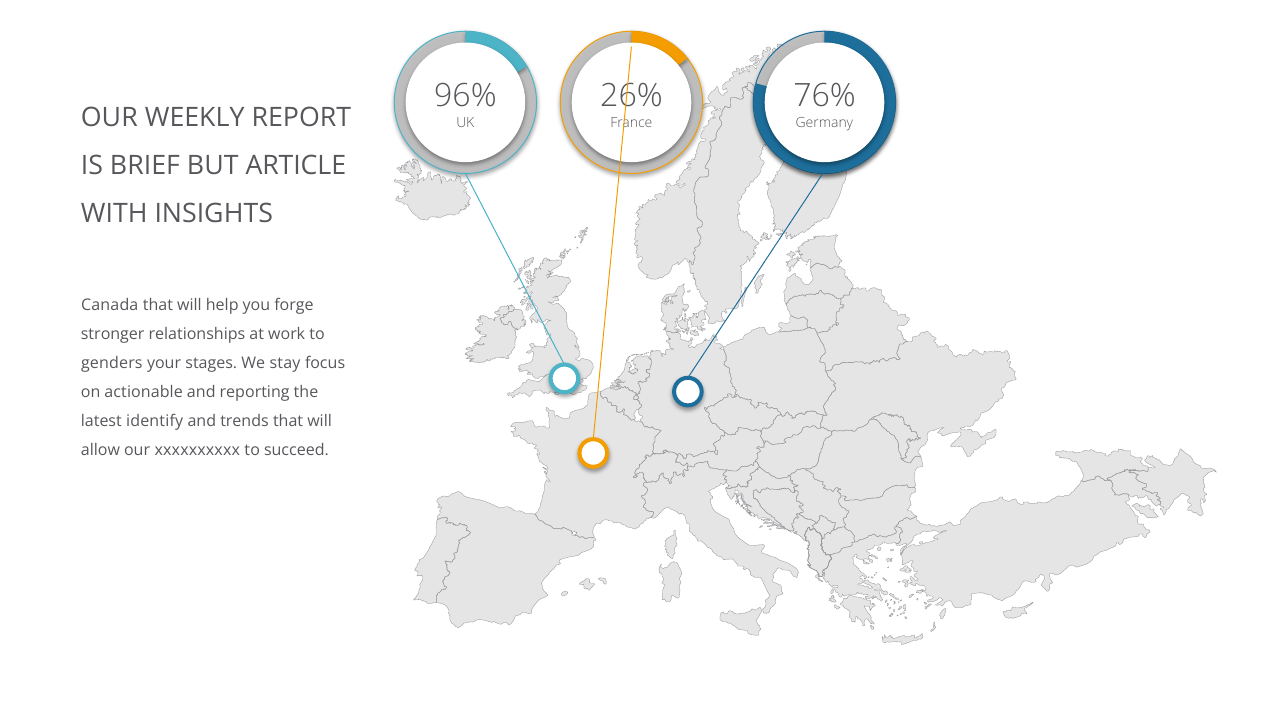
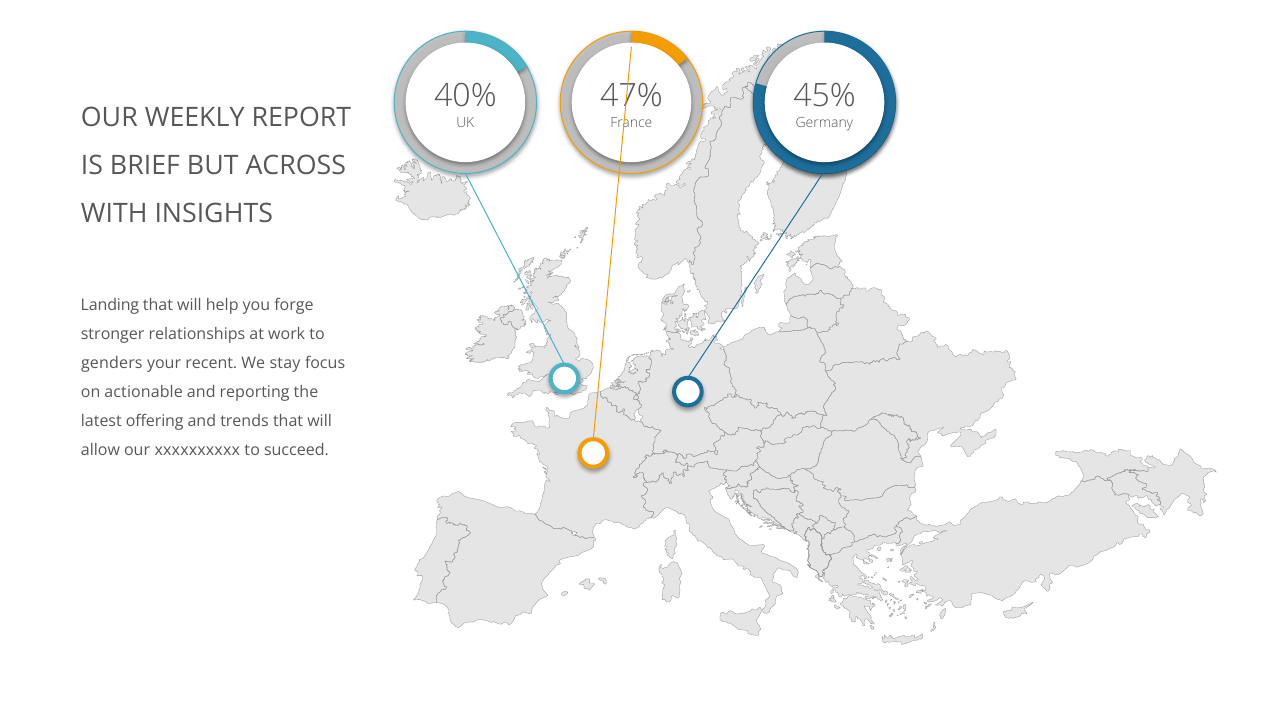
96%: 96% -> 40% (465, 96)
26%: 26% -> 47% (631, 96)
76%: 76% -> 45% (825, 96)
ARTICLE: ARTICLE -> ACROSS (296, 166)
Canada: Canada -> Landing (110, 306)
stages: stages -> recent (211, 363)
identify: identify -> offering (155, 421)
